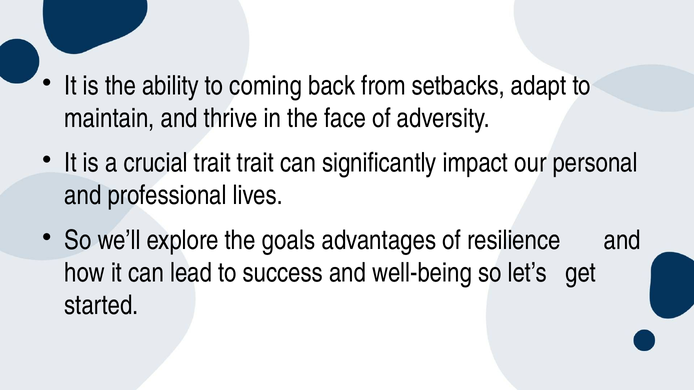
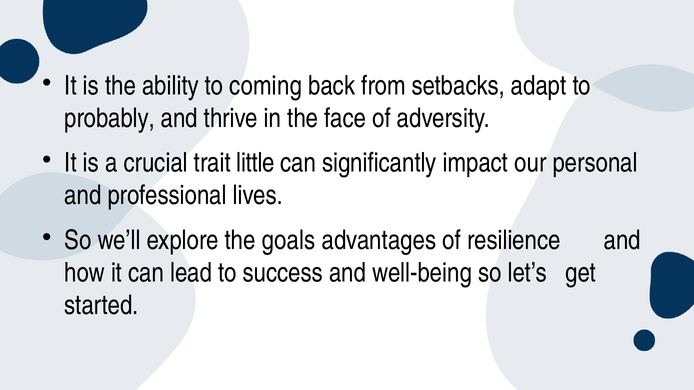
maintain: maintain -> probably (110, 118)
trait trait: trait -> little (256, 163)
